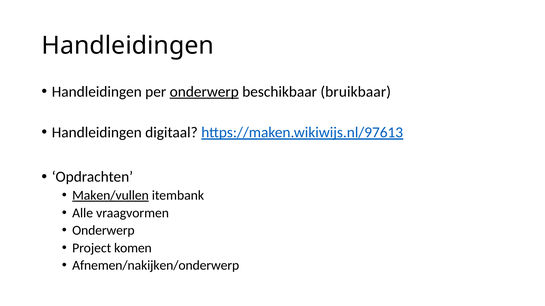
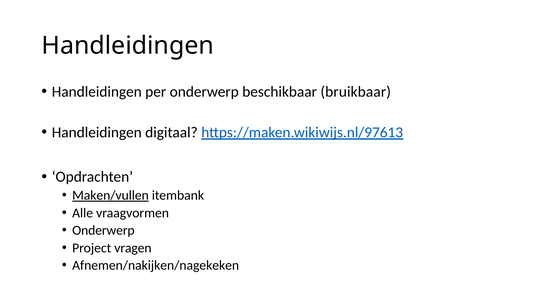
onderwerp underline: present -> none (204, 92)
komen: komen -> vragen (133, 248)
Afnemen/nakijken/onderwerp: Afnemen/nakijken/onderwerp -> Afnemen/nakijken/nagekeken (156, 266)
